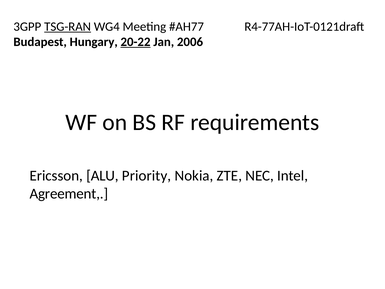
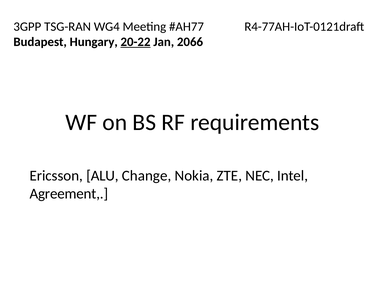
TSG-RAN underline: present -> none (68, 27)
2006: 2006 -> 2066 (190, 42)
Priority: Priority -> Change (147, 176)
